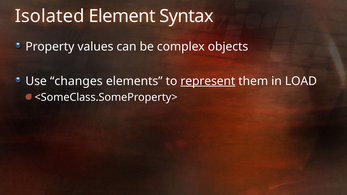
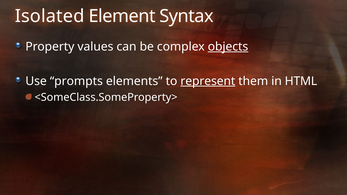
objects underline: none -> present (228, 47)
changes: changes -> prompts (76, 81)
LOAD: LOAD -> HTML (301, 81)
